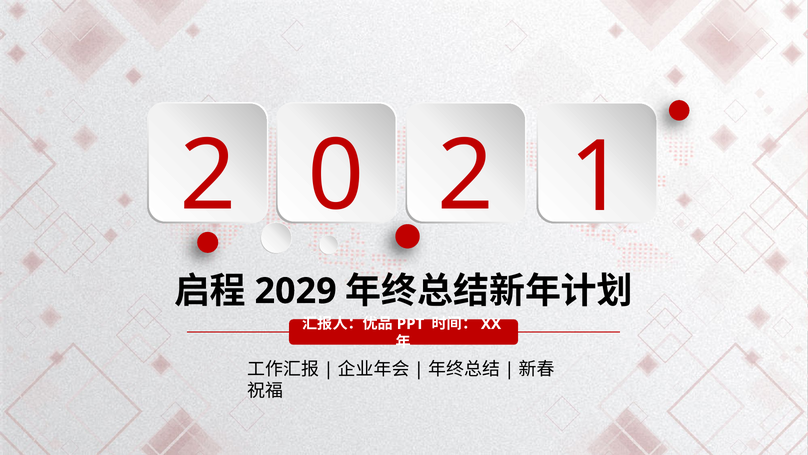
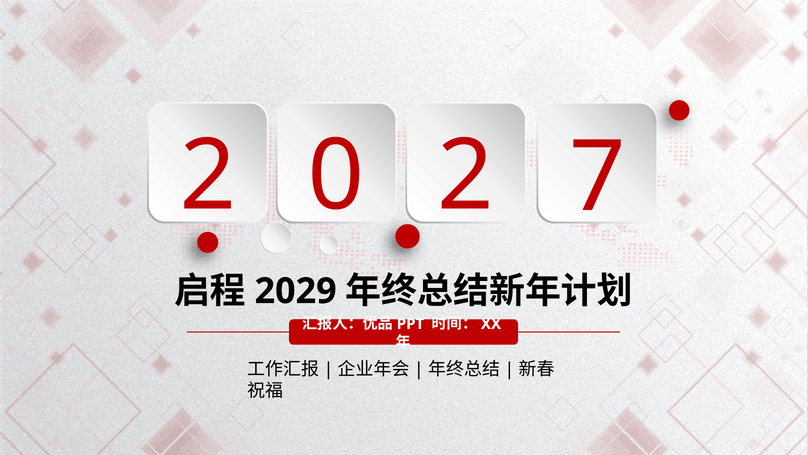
1: 1 -> 7 (598, 177)
